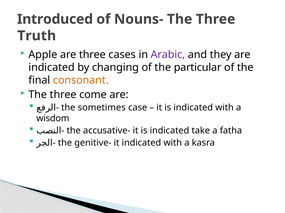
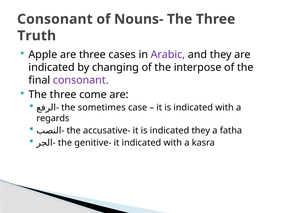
Introduced: Introduced -> Consonant (55, 19)
particular: particular -> interpose (198, 68)
consonant colour: orange -> purple (81, 80)
wisdom: wisdom -> regards (53, 119)
indicated take: take -> they (201, 131)
